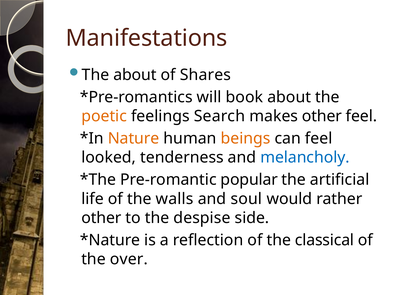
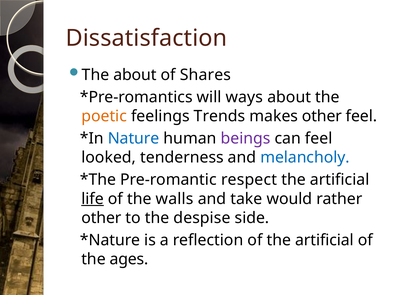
Manifestations: Manifestations -> Dissatisfaction (146, 38)
book: book -> ways (244, 97)
Search: Search -> Trends (219, 116)
Nature colour: orange -> blue (134, 138)
beings colour: orange -> purple (246, 138)
popular: popular -> respect (249, 180)
life underline: none -> present (93, 199)
soul: soul -> take (246, 199)
of the classical: classical -> artificial (324, 240)
over: over -> ages (129, 259)
